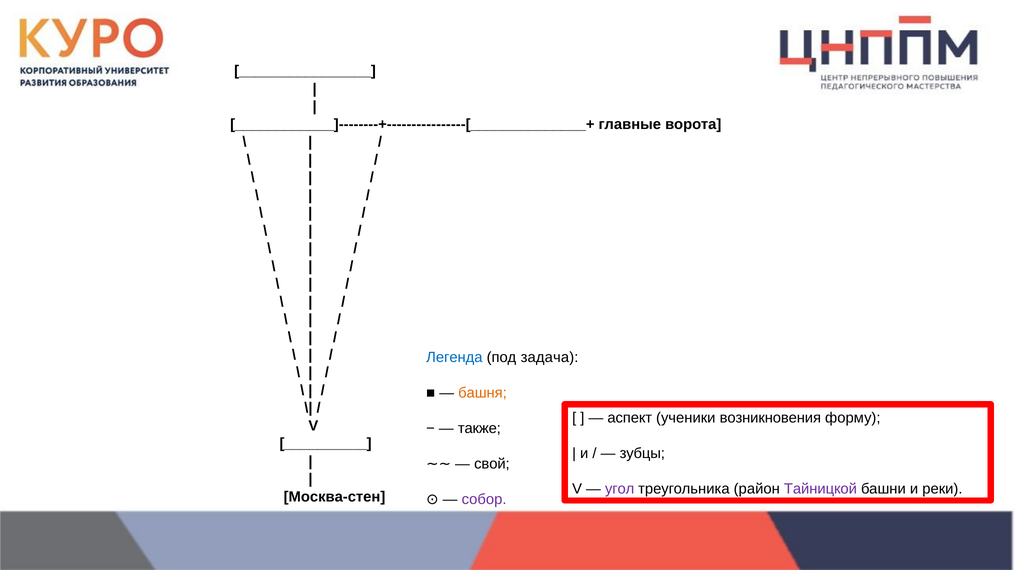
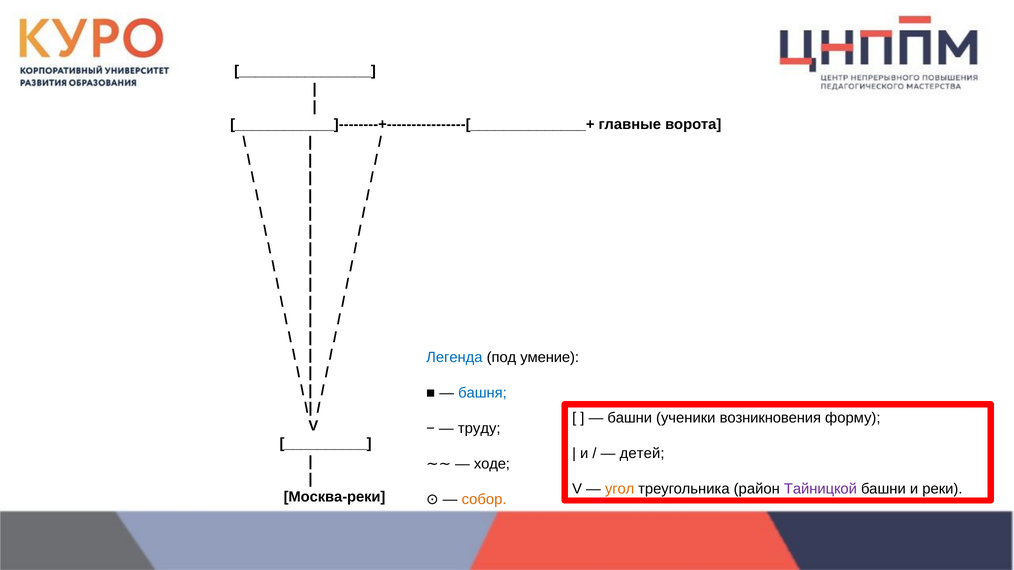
задача: задача -> умение (550, 358)
башня colour: orange -> blue (482, 393)
аспект: аспект -> башни (630, 418)
также: также -> труду (479, 429)
зубцы: зубцы -> детей (642, 454)
свой: свой -> ходе (492, 464)
угол colour: purple -> orange (620, 489)
Москва‑стен: Москва‑стен -> Москва‑реки (335, 497)
собор colour: purple -> orange (484, 500)
